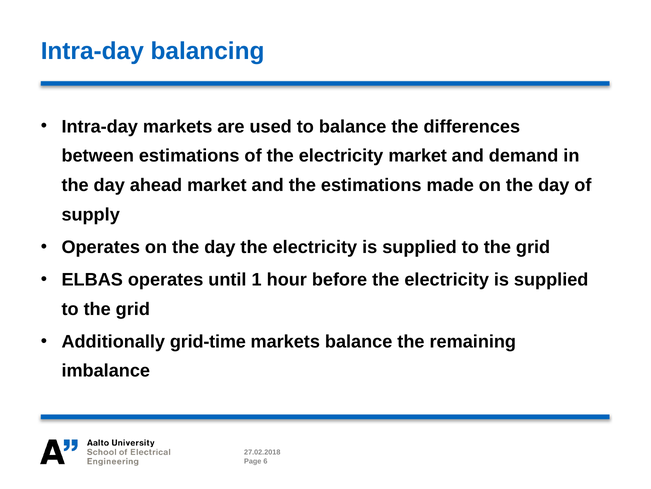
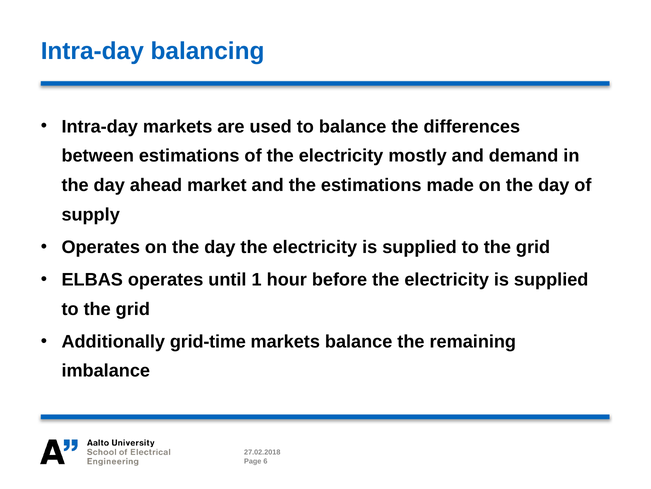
electricity market: market -> mostly (418, 156)
